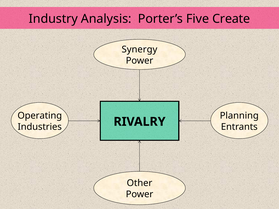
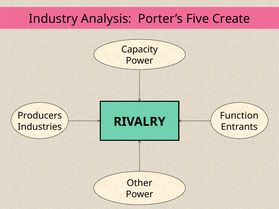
Synergy: Synergy -> Capacity (140, 50)
Operating: Operating -> Producers (40, 116)
Planning: Planning -> Function (239, 116)
